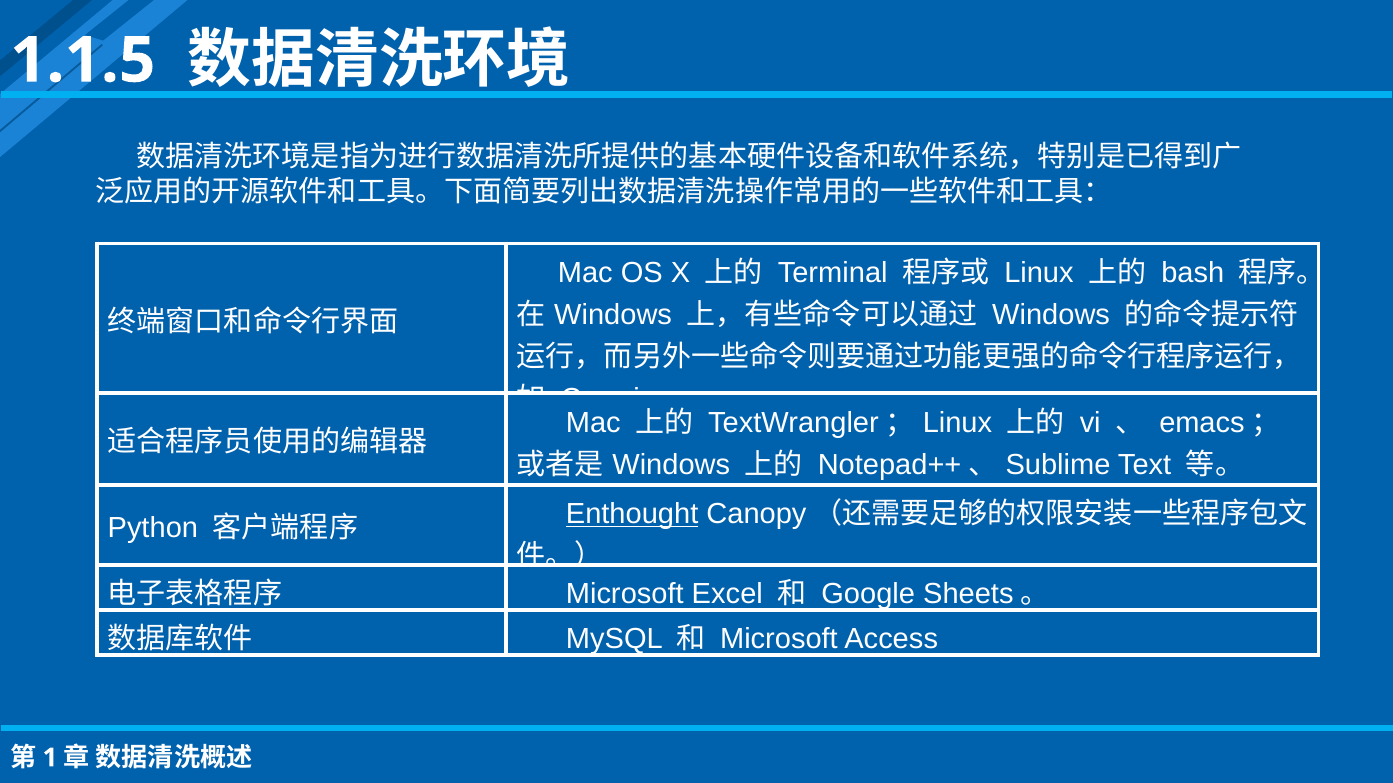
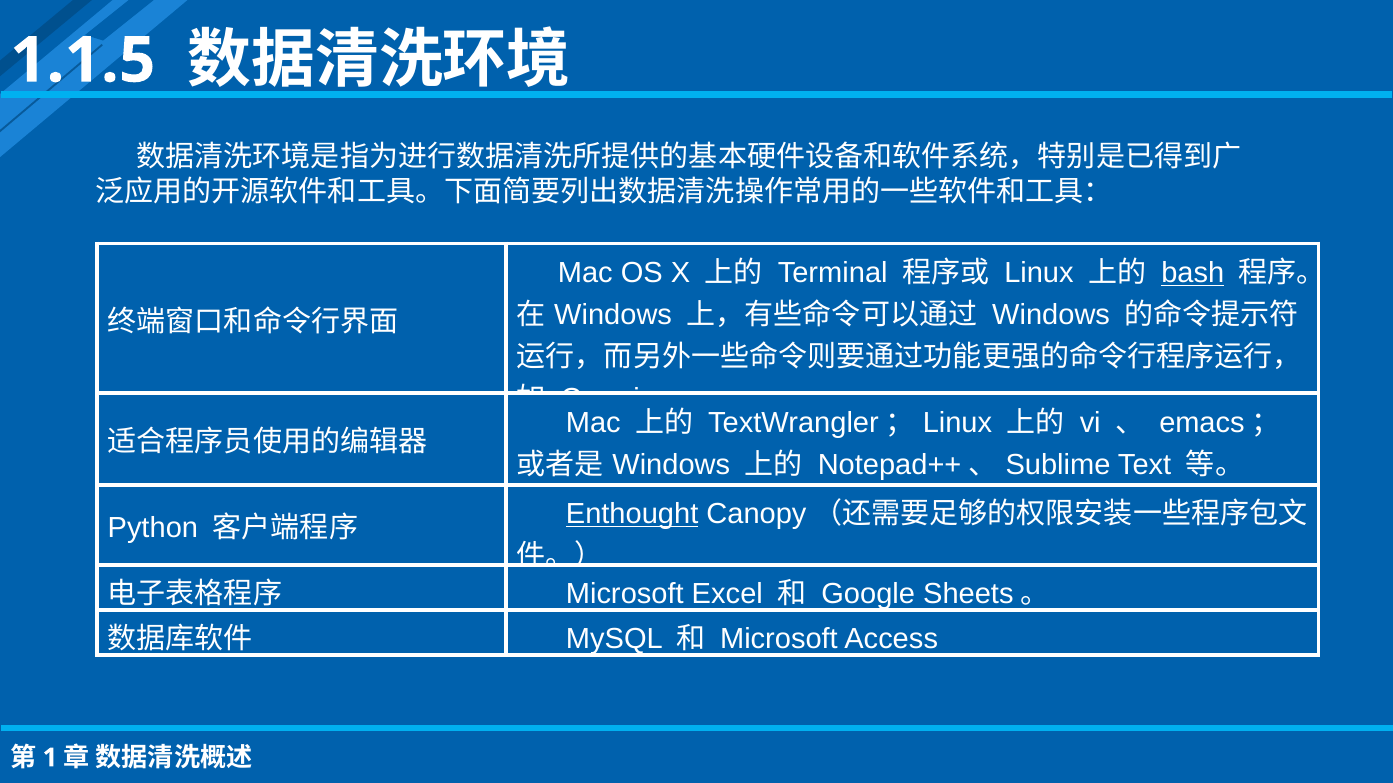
bash underline: none -> present (1193, 273)
